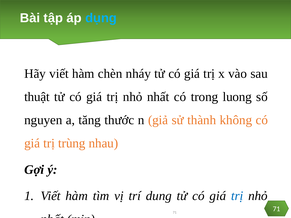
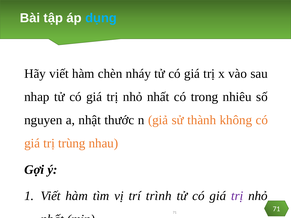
thuật: thuật -> nhap (37, 97)
luong: luong -> nhiêu (237, 97)
tăng: tăng -> nhật (90, 120)
dung: dung -> trình (159, 196)
trị colour: blue -> purple (237, 196)
